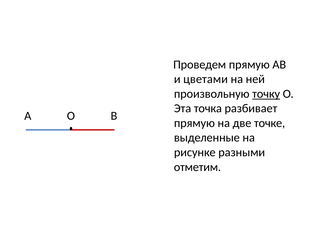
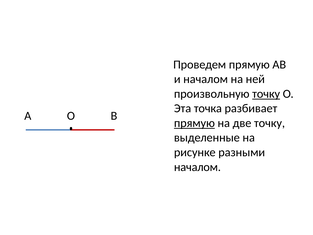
и цветами: цветами -> началом (206, 79)
прямую underline: none -> present (194, 123)
две точке: точке -> точку (270, 123)
отметим: отметим -> началом (197, 167)
